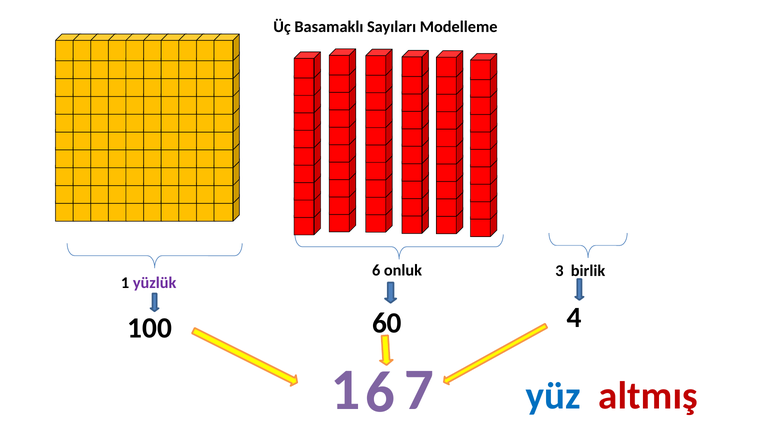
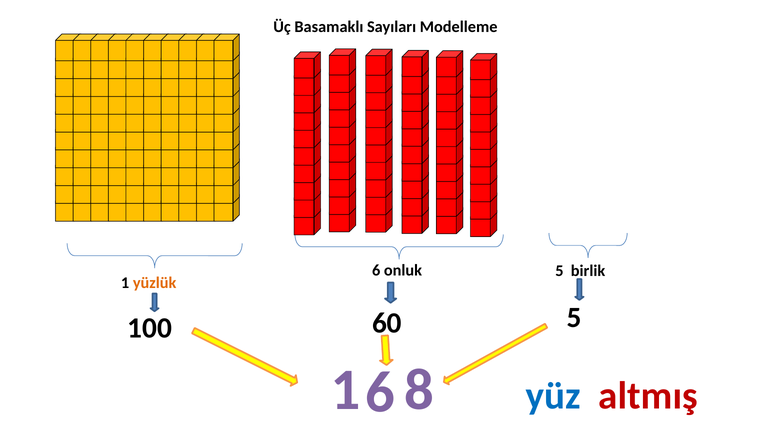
onluk 3: 3 -> 5 (559, 271)
yüzlük colour: purple -> orange (155, 283)
60 4: 4 -> 5 (574, 317)
7: 7 -> 8 (419, 390)
